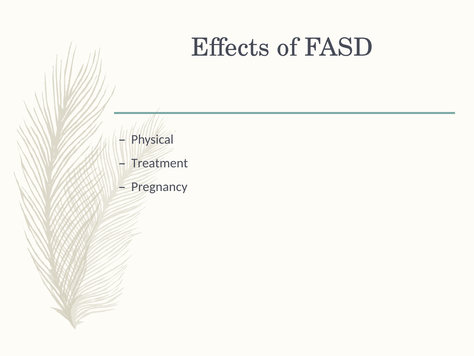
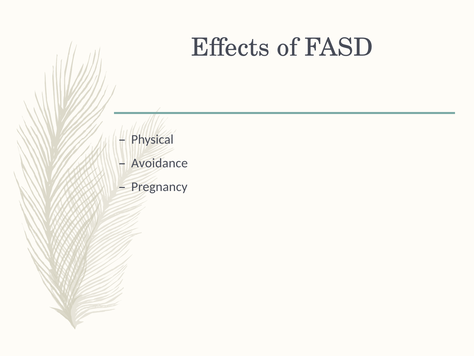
Treatment: Treatment -> Avoidance (160, 163)
